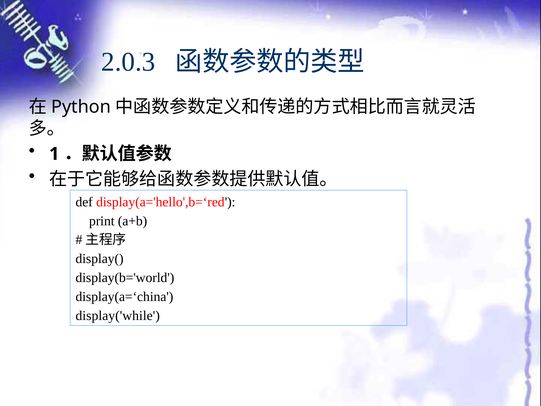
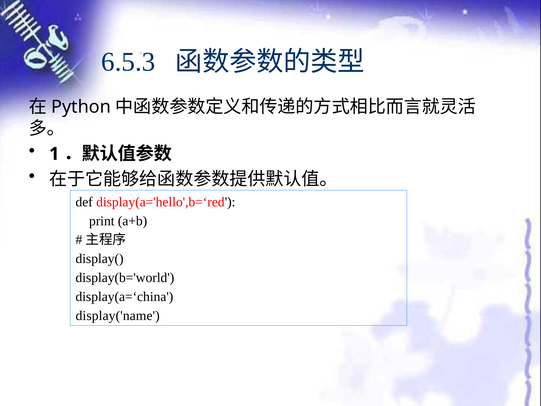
2.0.3: 2.0.3 -> 6.5.3 (128, 62)
display('while: display('while -> display('name (118, 315)
